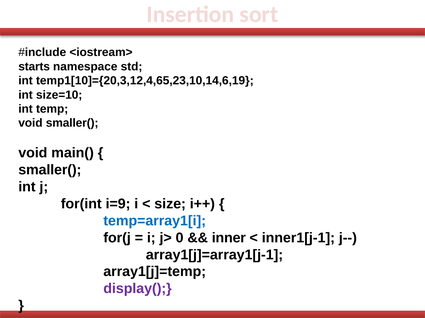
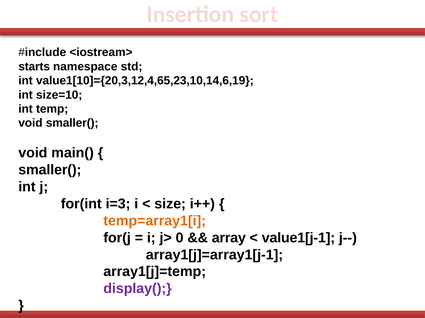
temp1[10]={20,3,12,4,65,23,10,14,6,19: temp1[10]={20,3,12,4,65,23,10,14,6,19 -> value1[10]={20,3,12,4,65,23,10,14,6,19 (145, 81)
i=9: i=9 -> i=3 (118, 204)
temp=array1[i colour: blue -> orange (155, 221)
inner: inner -> array (229, 238)
inner1[j-1: inner1[j-1 -> value1[j-1 (298, 238)
